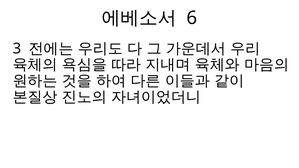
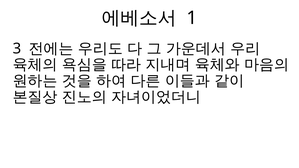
6: 6 -> 1 (192, 18)
